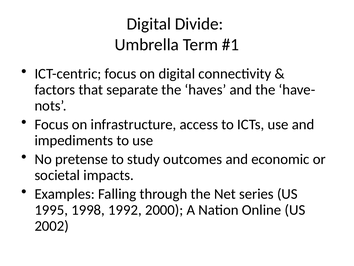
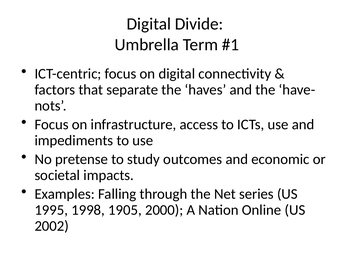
1992: 1992 -> 1905 (125, 210)
